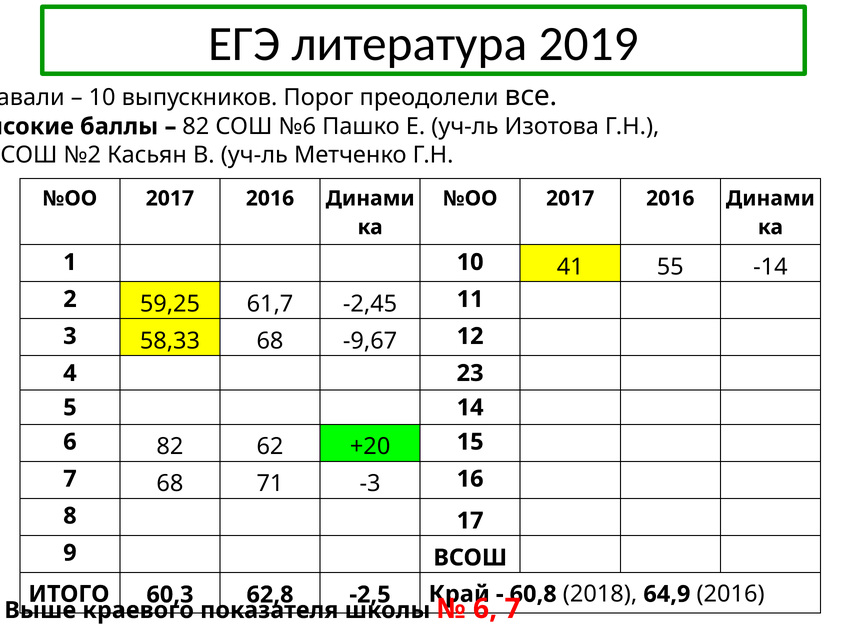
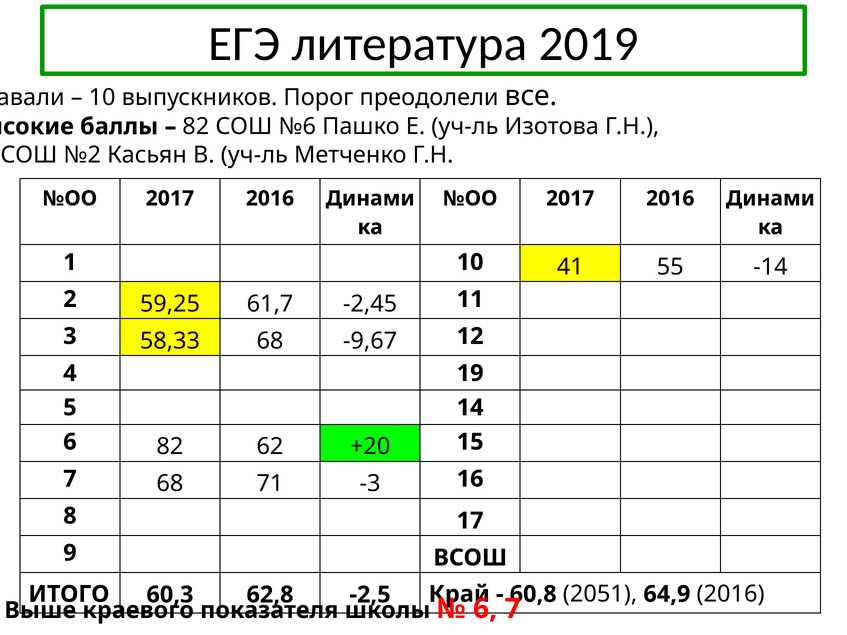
23: 23 -> 19 (470, 373)
2018: 2018 -> 2051 (600, 594)
